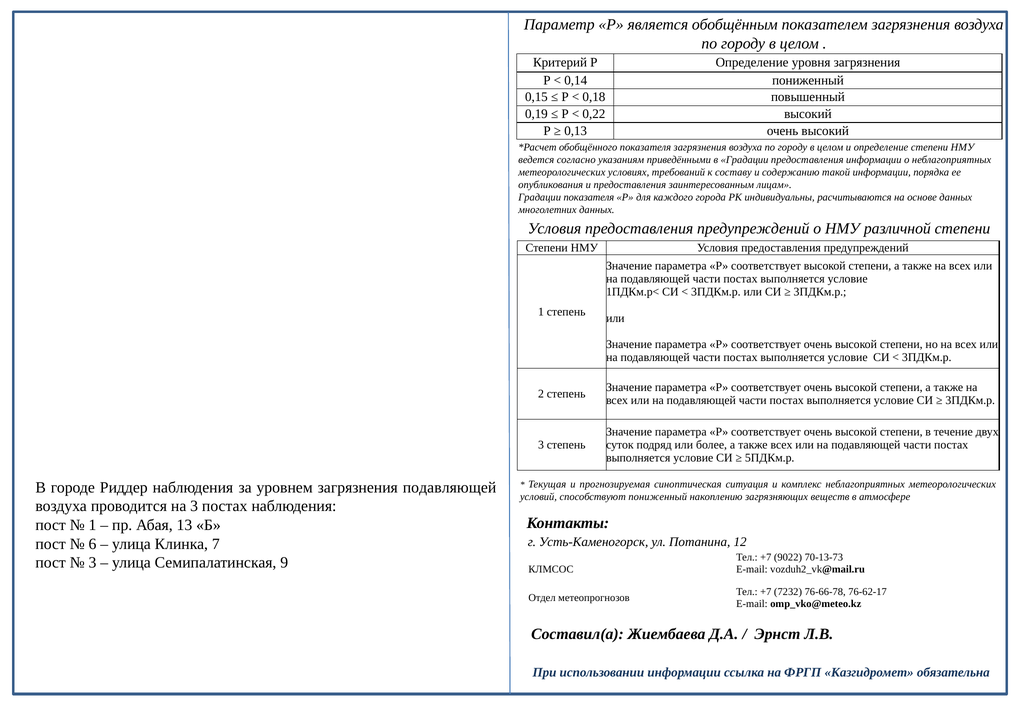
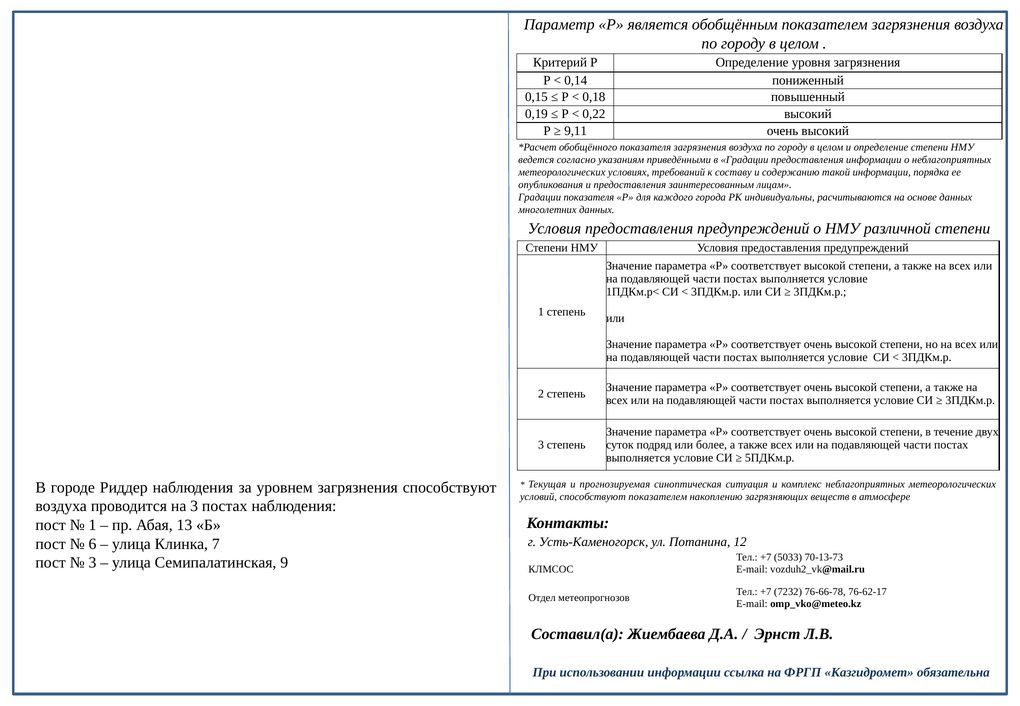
0,13: 0,13 -> 9,11 (576, 131)
загрязнения подавляющей: подавляющей -> способствуют (450, 487)
способствуют пониженный: пониженный -> показателем (658, 497)
9022: 9022 -> 5033 (788, 558)
